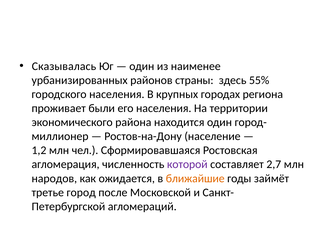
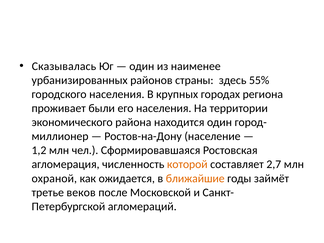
которой colour: purple -> orange (187, 164)
народов: народов -> охраной (54, 178)
город: город -> веков (81, 192)
